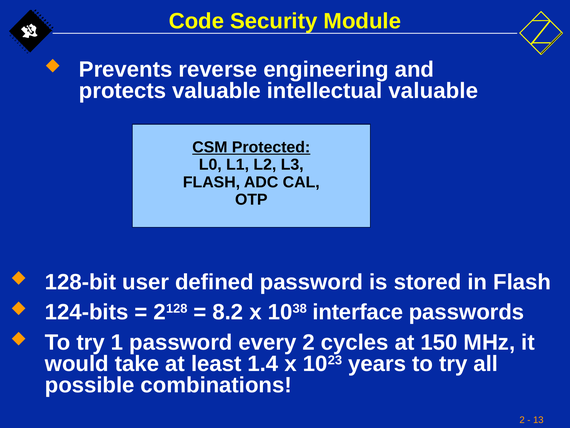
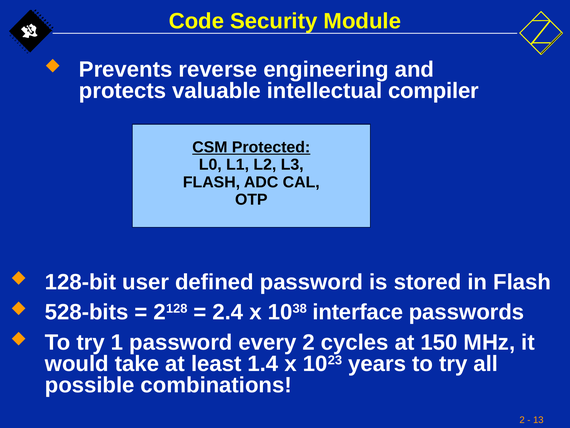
intellectual valuable: valuable -> compiler (433, 91)
124-bits: 124-bits -> 528-bits (87, 312)
8.2: 8.2 -> 2.4 (228, 312)
